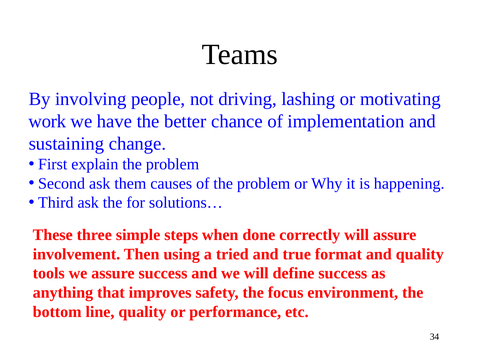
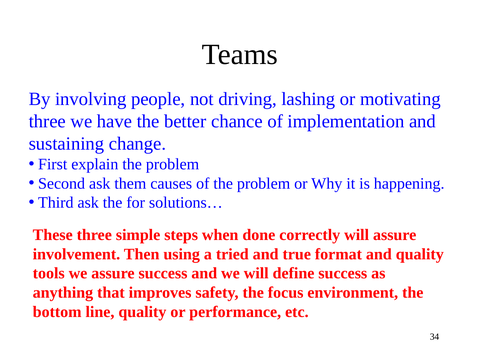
work: work -> three (47, 121)
